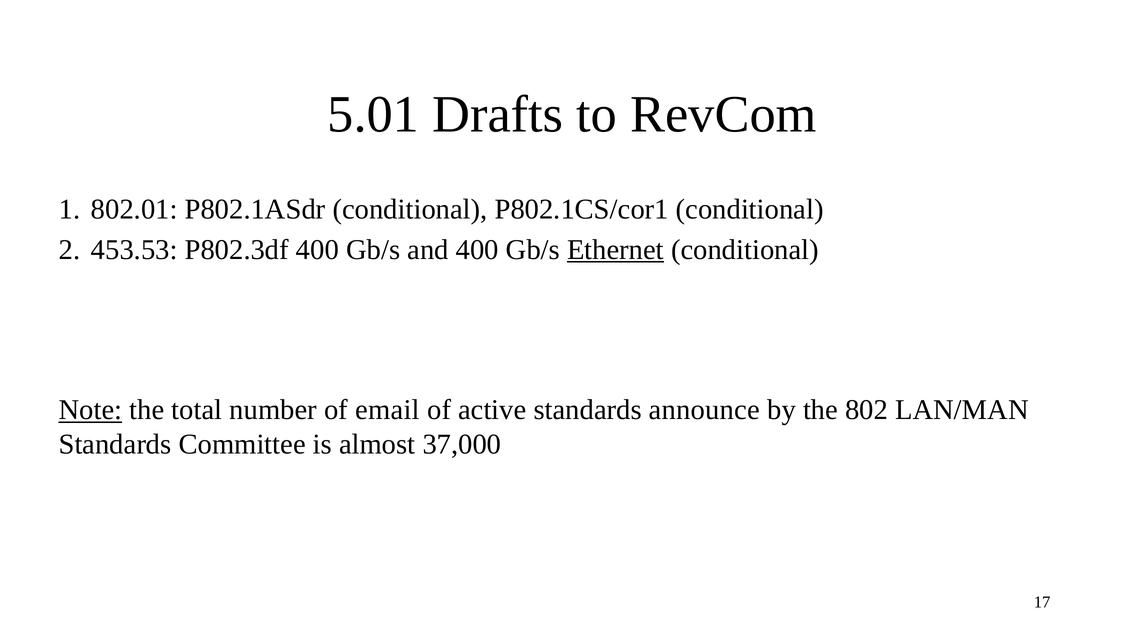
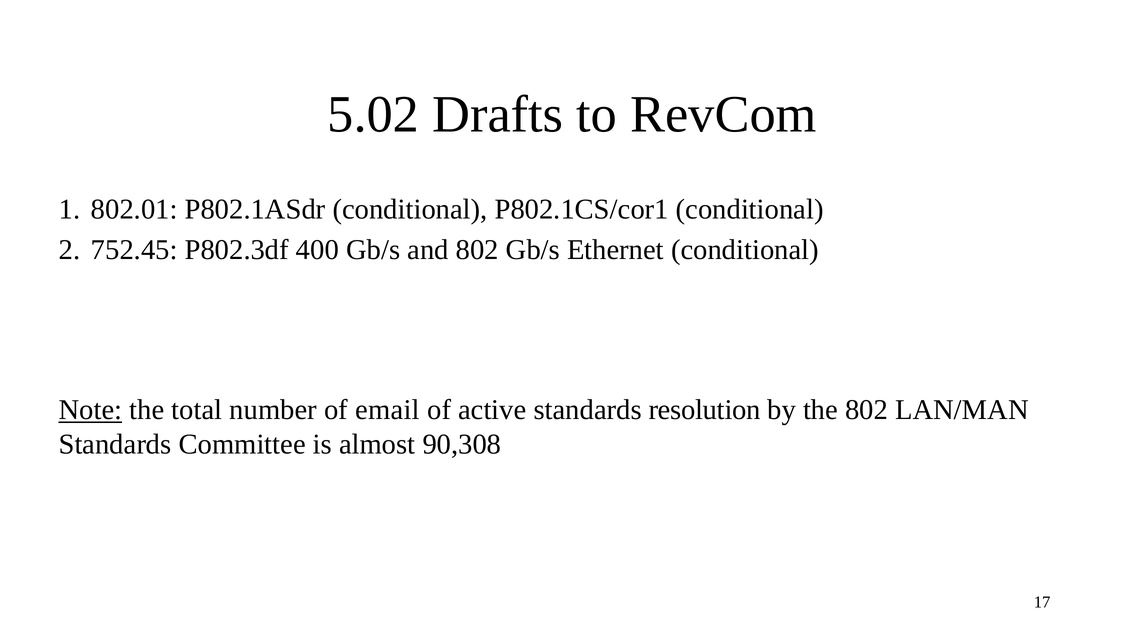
5.01: 5.01 -> 5.02 (373, 115)
453.53: 453.53 -> 752.45 (134, 250)
and 400: 400 -> 802 (477, 250)
Ethernet underline: present -> none (615, 250)
announce: announce -> resolution (705, 410)
37,000: 37,000 -> 90,308 (462, 444)
